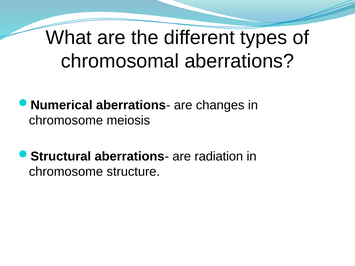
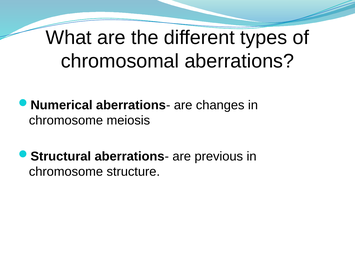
radiation: radiation -> previous (219, 156)
